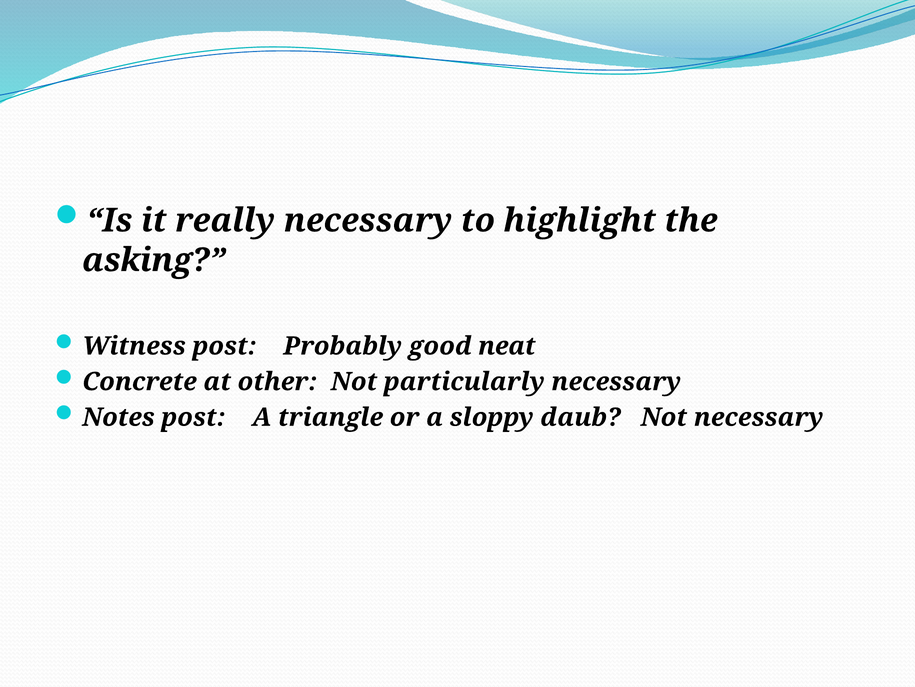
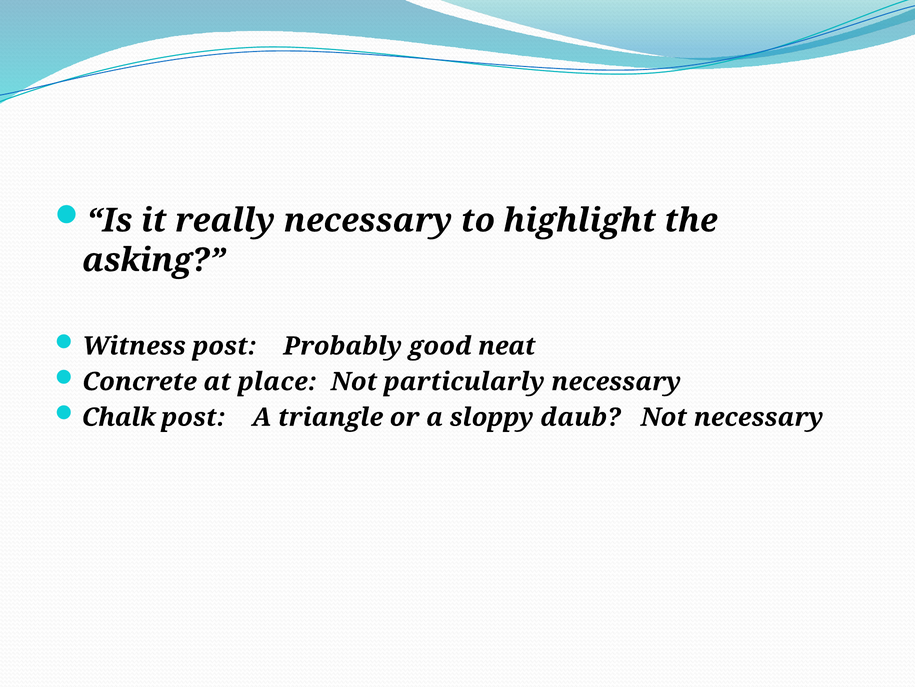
other: other -> place (277, 381)
Notes: Notes -> Chalk (119, 417)
